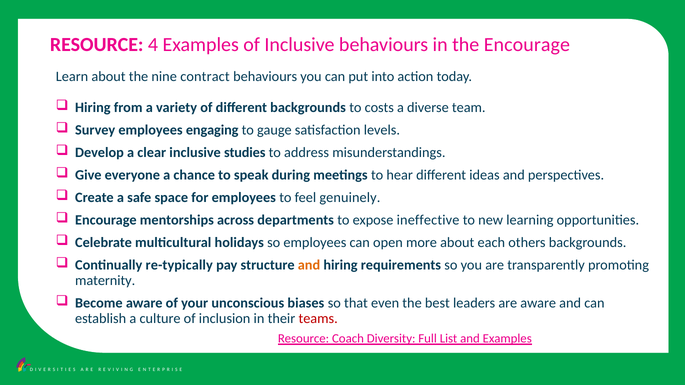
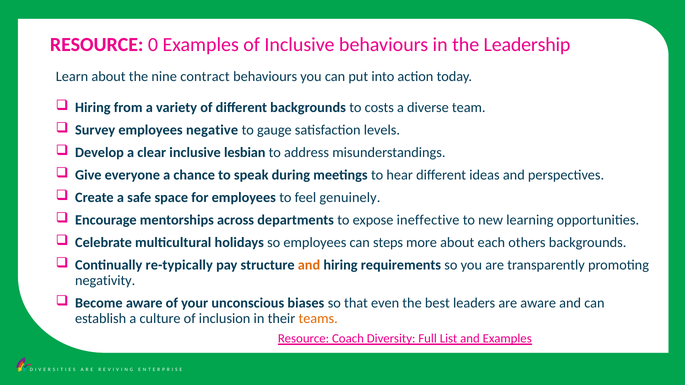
4: 4 -> 0 (153, 45)
the Encourage: Encourage -> Leadership (527, 45)
engaging: engaging -> negative (212, 130)
studies: studies -> lesbian (245, 153)
open: open -> steps (388, 243)
maternity: maternity -> negativity (105, 281)
teams colour: red -> orange (318, 319)
